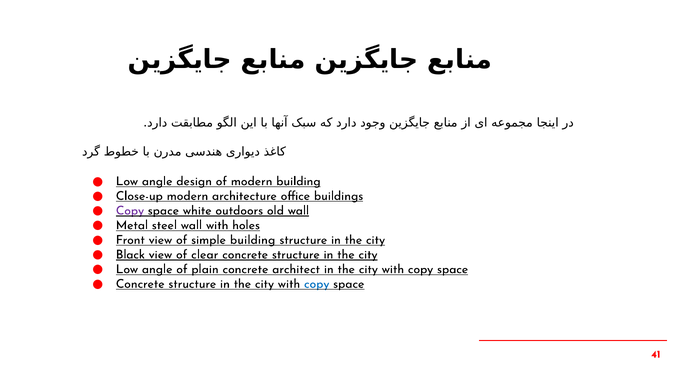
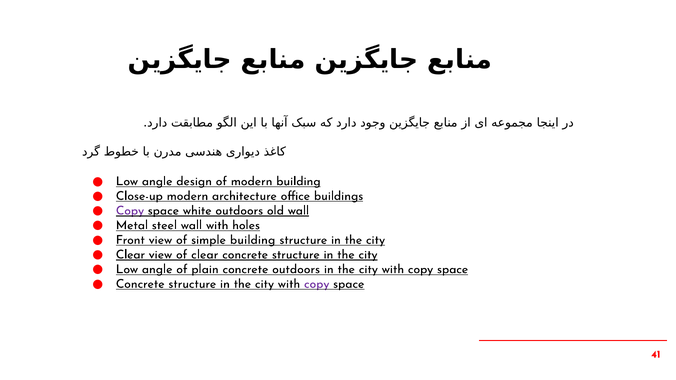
Black: Black -> Clear (130, 255)
concrete architect: architect -> outdoors (296, 269)
copy colour: blue -> purple (317, 284)
